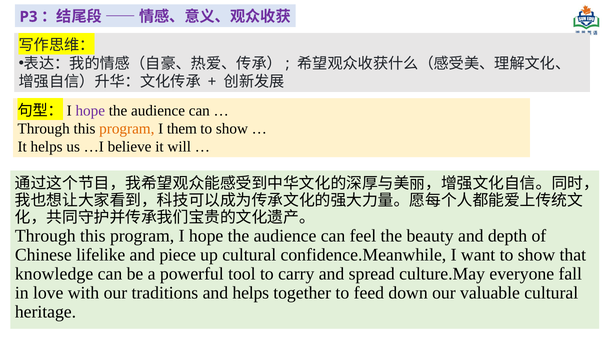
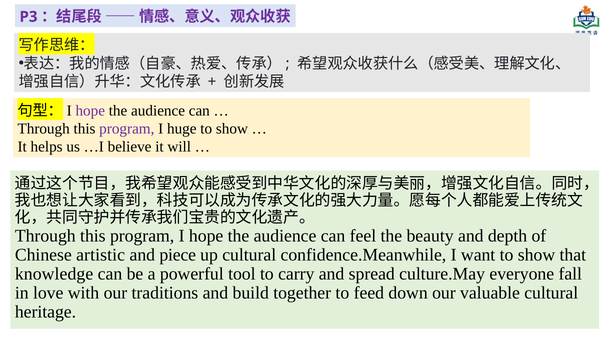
program colour: orange -> purple (127, 129)
them: them -> huge (182, 129)
lifelike: lifelike -> artistic (101, 255)
and helps: helps -> build (251, 293)
